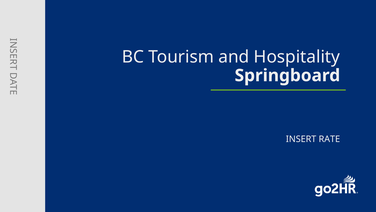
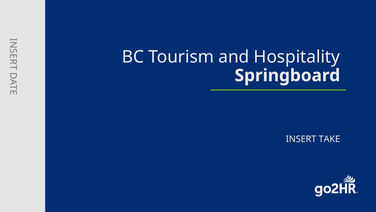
RATE: RATE -> TAKE (329, 139)
